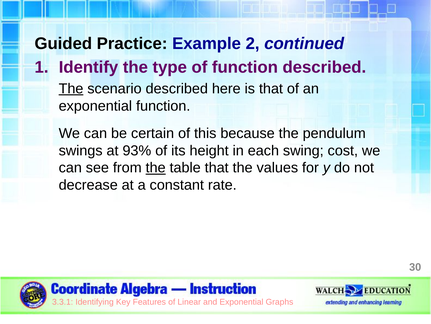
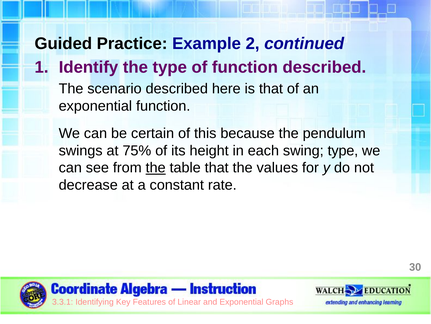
The underline: present -> none (71, 88)
93%: 93% -> 75% (137, 150)
swing cost: cost -> type (343, 150)
